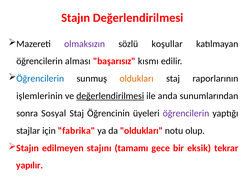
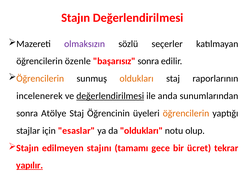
koşullar: koşullar -> seçerler (167, 44)
alması: alması -> özenle (78, 61)
başarısız kısmı: kısmı -> sonra (148, 61)
Öğrencilerin colour: blue -> orange (40, 78)
işlemlerinin: işlemlerinin -> incelenerek (39, 96)
Sosyal: Sosyal -> Atölye (54, 113)
öğrencilerin colour: purple -> orange (186, 113)
fabrika: fabrika -> esaslar (76, 130)
eksik: eksik -> ücret (199, 147)
yapılır underline: none -> present (30, 165)
